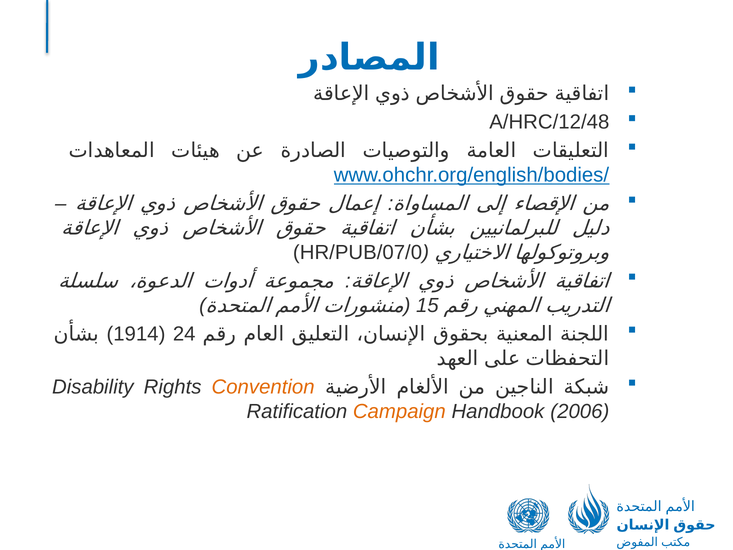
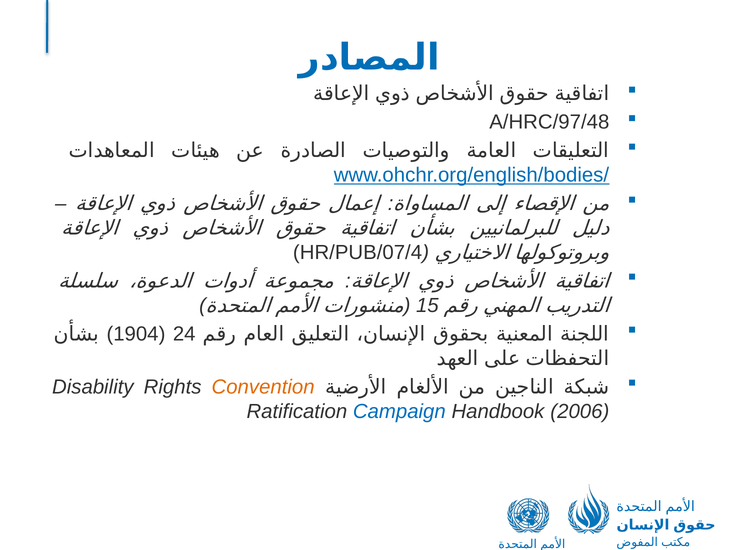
A/HRC/12/48: A/HRC/12/48 -> A/HRC/97/48 (549, 122)
HR/PUB/07/0: HR/PUB/07/0 -> HR/PUB/07/4 (361, 252)
1914: 1914 -> 1904 (136, 334)
Campaign colour: orange -> blue (399, 411)
